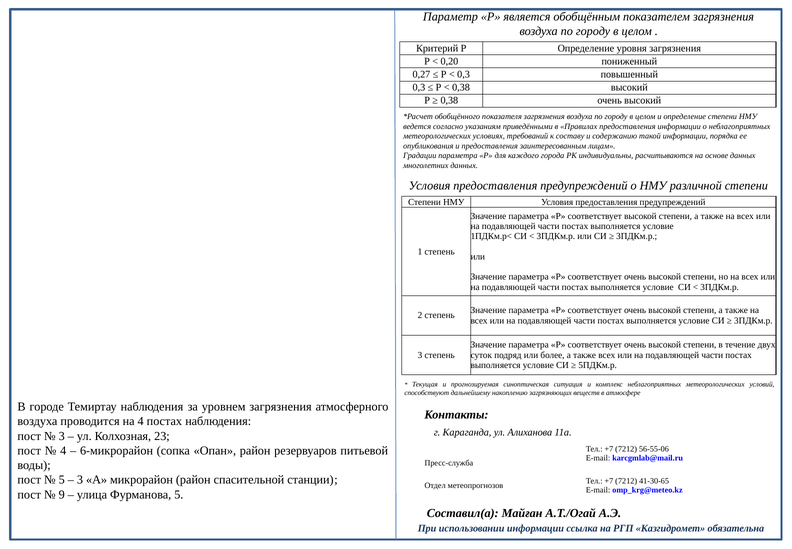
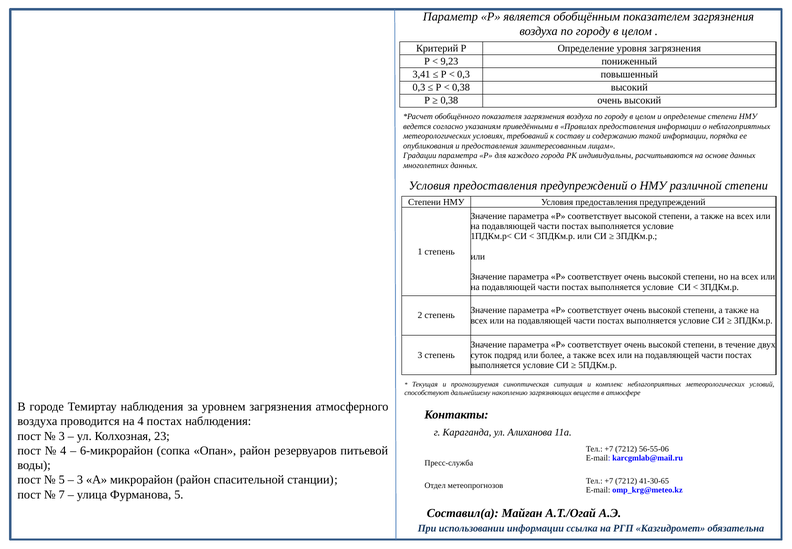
0,20: 0,20 -> 9,23 (449, 61)
0,27: 0,27 -> 3,41 (421, 74)
9: 9 -> 7 (62, 494)
